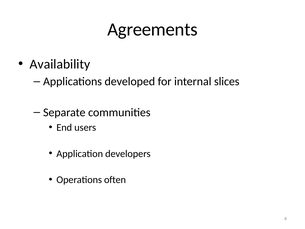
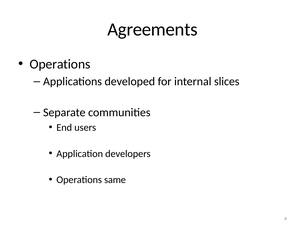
Availability: Availability -> Operations (60, 64)
often: often -> same (115, 180)
